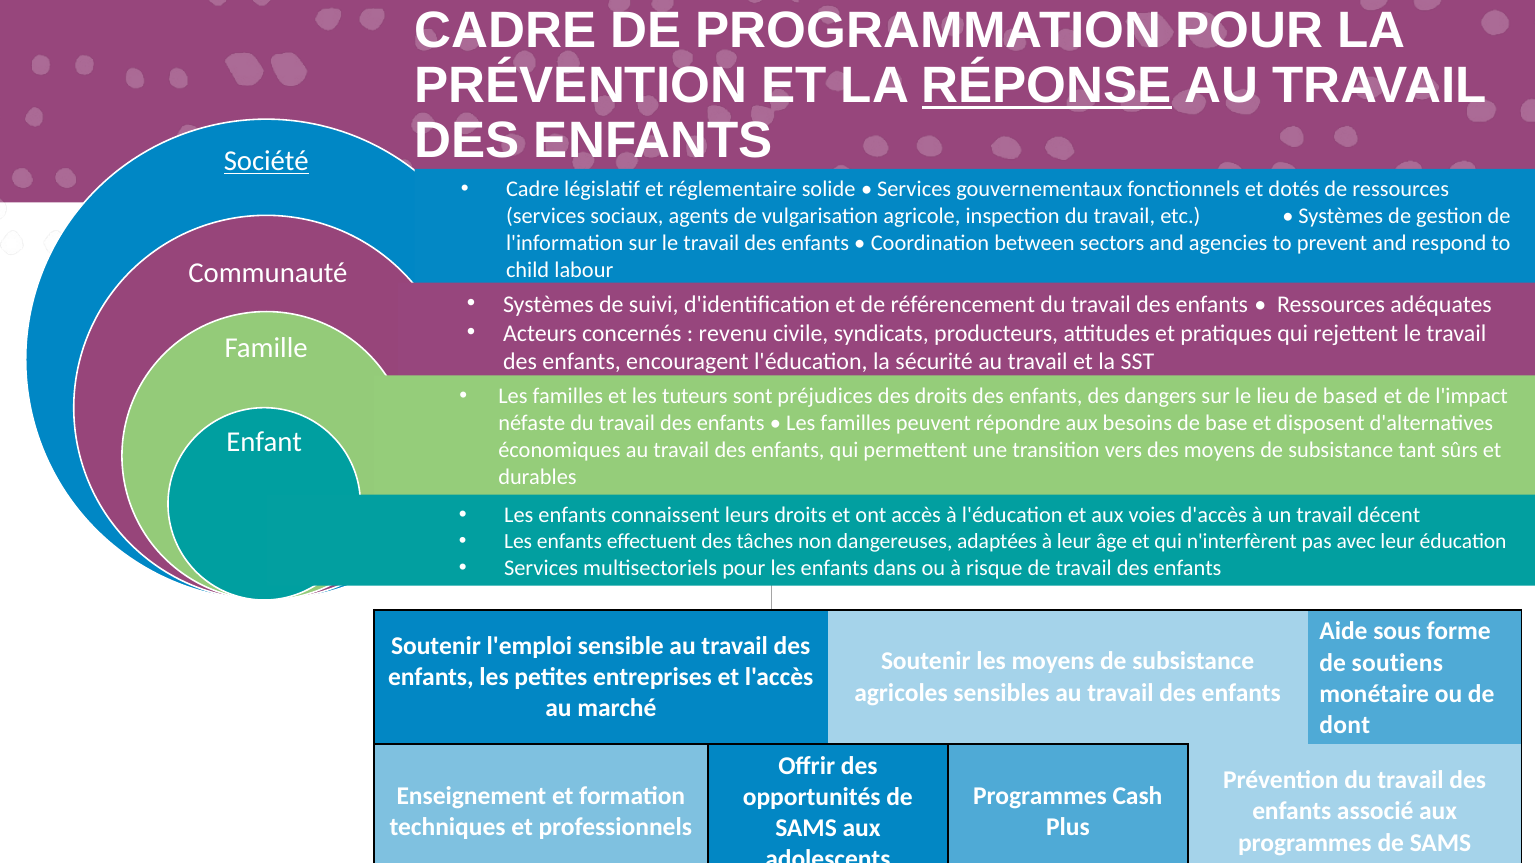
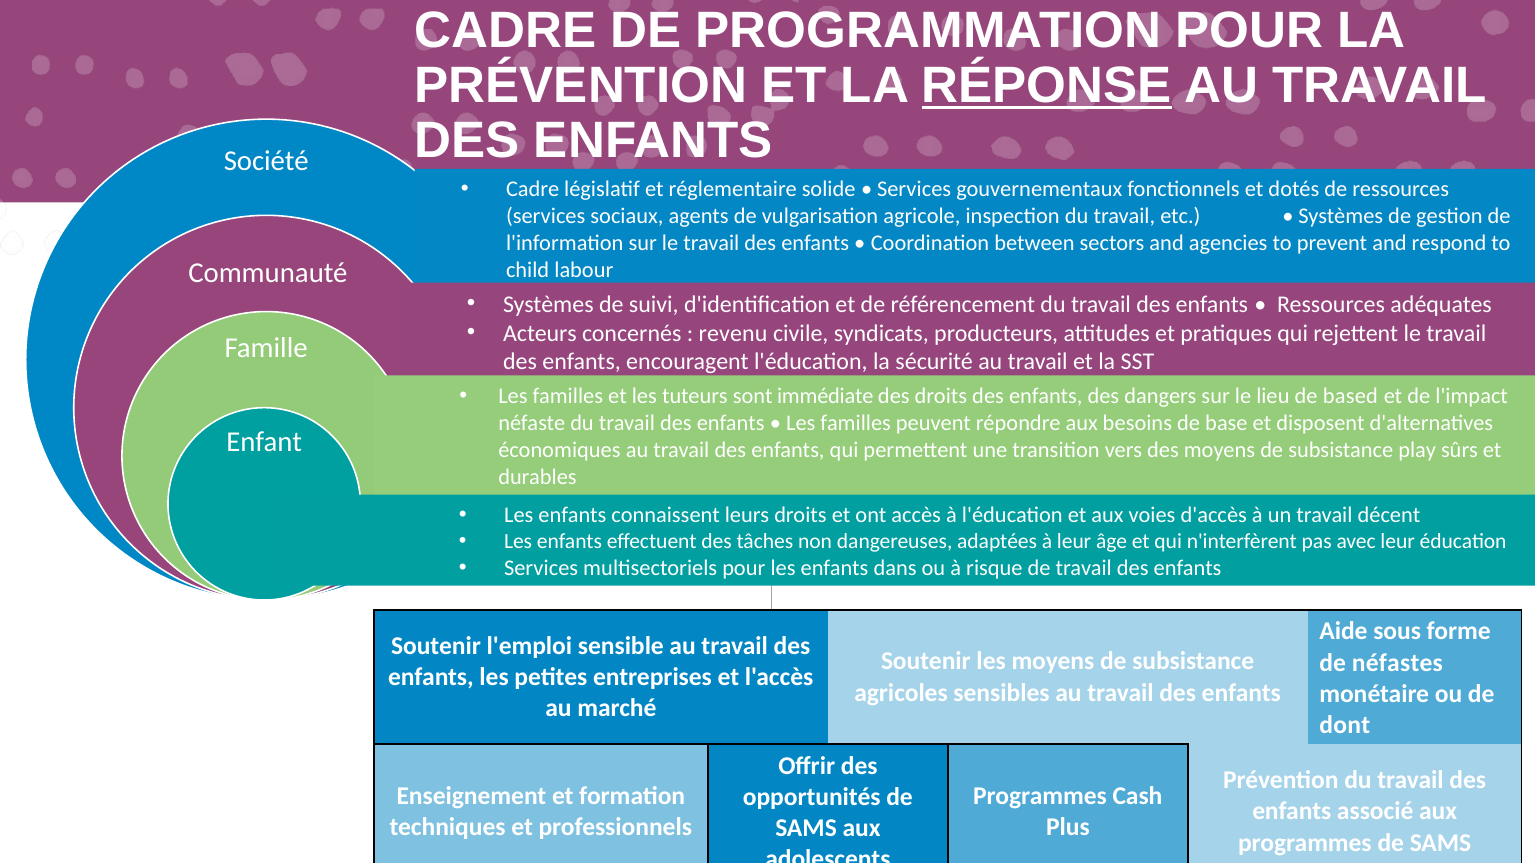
Société underline: present -> none (266, 161)
préjudices: préjudices -> immédiate (825, 396)
tant: tant -> play (1417, 450)
soutiens: soutiens -> néfastes (1397, 663)
